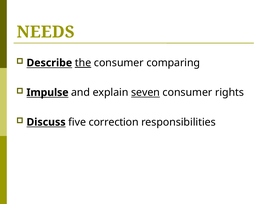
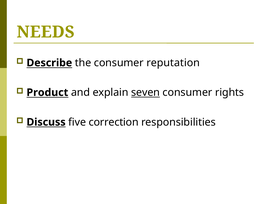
the underline: present -> none (83, 63)
comparing: comparing -> reputation (173, 63)
Impulse: Impulse -> Product (47, 92)
